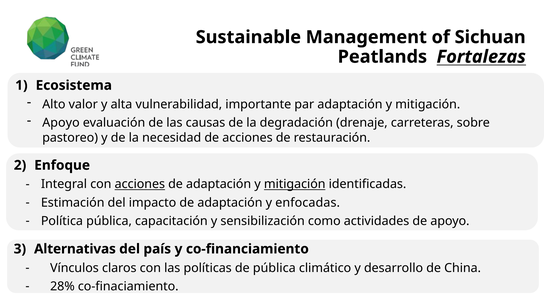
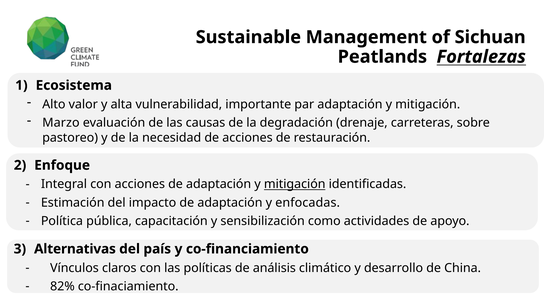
Apoyo: Apoyo -> Marzo (61, 123)
acciones underline: present -> none (140, 184)
de pública: pública -> análisis (274, 268)
28%: 28% -> 82% (62, 286)
